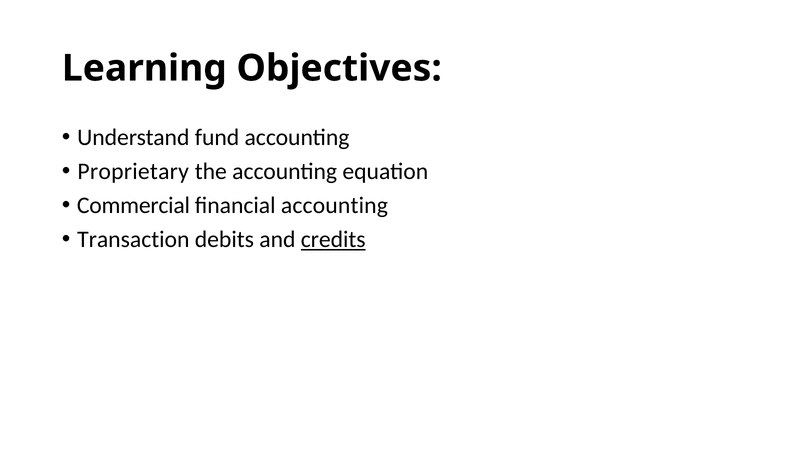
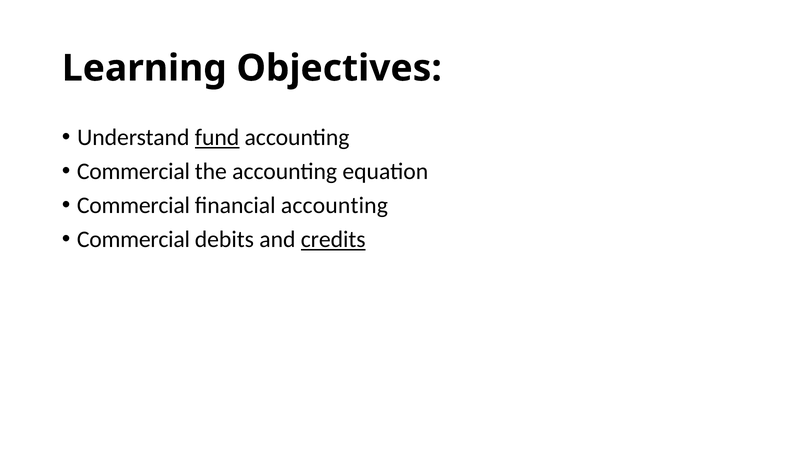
fund underline: none -> present (217, 137)
Proprietary: Proprietary -> Commercial (133, 171)
Transaction: Transaction -> Commercial (133, 239)
